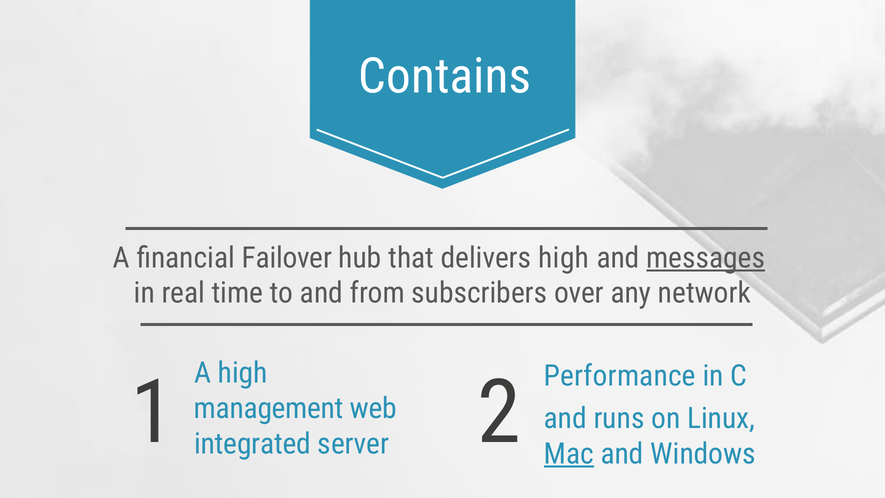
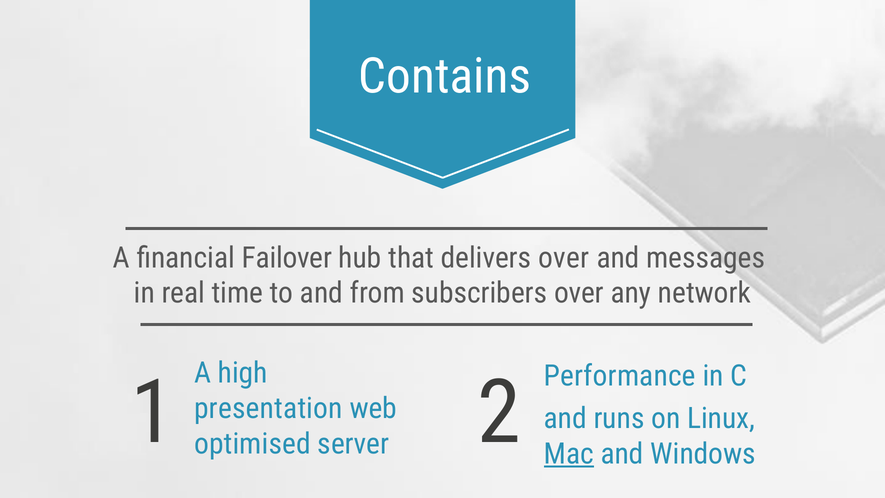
delivers high: high -> over (564, 258)
messages underline: present -> none (706, 258)
management: management -> presentation (268, 408)
integrated: integrated -> optimised (252, 444)
